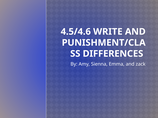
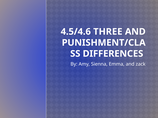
WRITE: WRITE -> THREE (108, 32)
